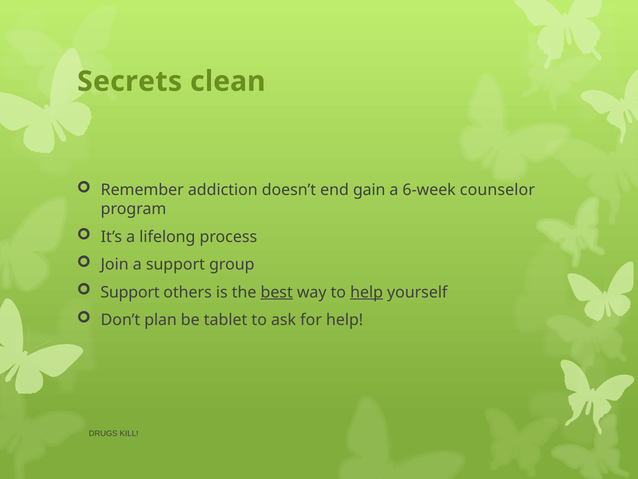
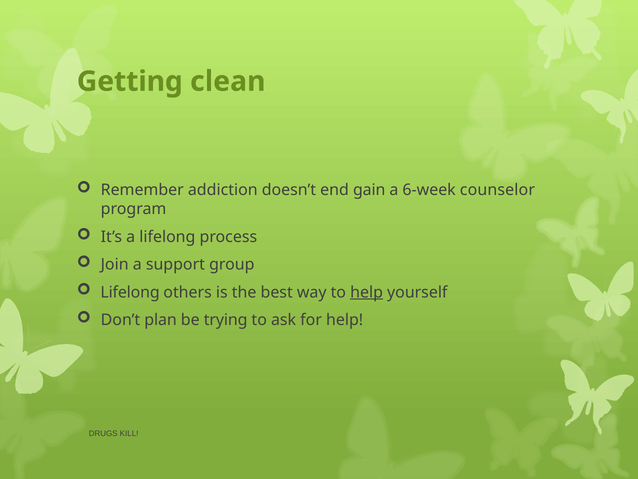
Secrets: Secrets -> Getting (130, 81)
Support: Support -> Lifelong (130, 292)
best underline: present -> none (277, 292)
tablet: tablet -> trying (226, 320)
